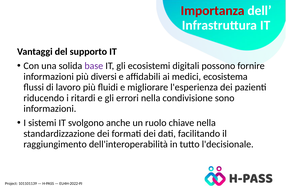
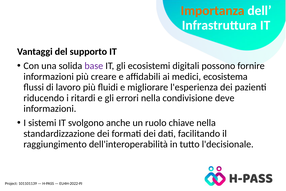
Importanza colour: red -> orange (213, 11)
diversi: diversi -> creare (104, 76)
sono: sono -> deve (225, 98)
